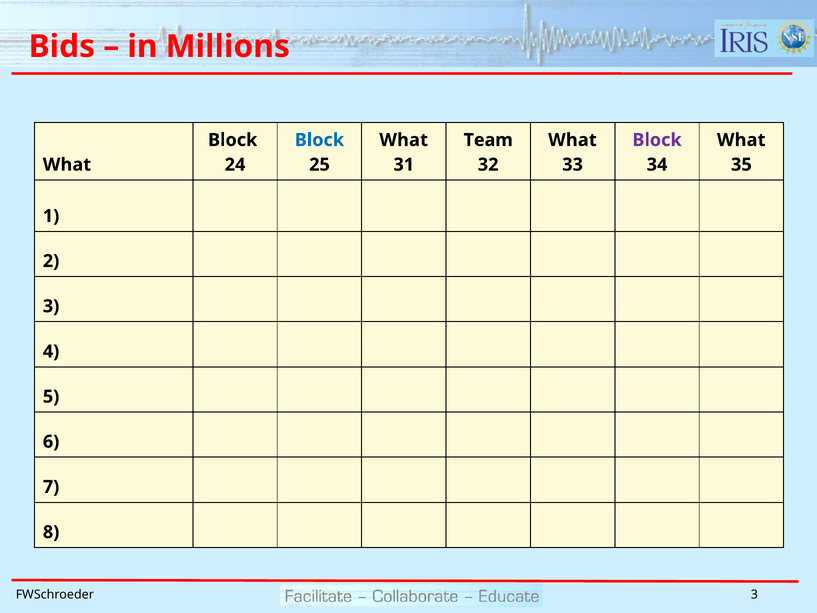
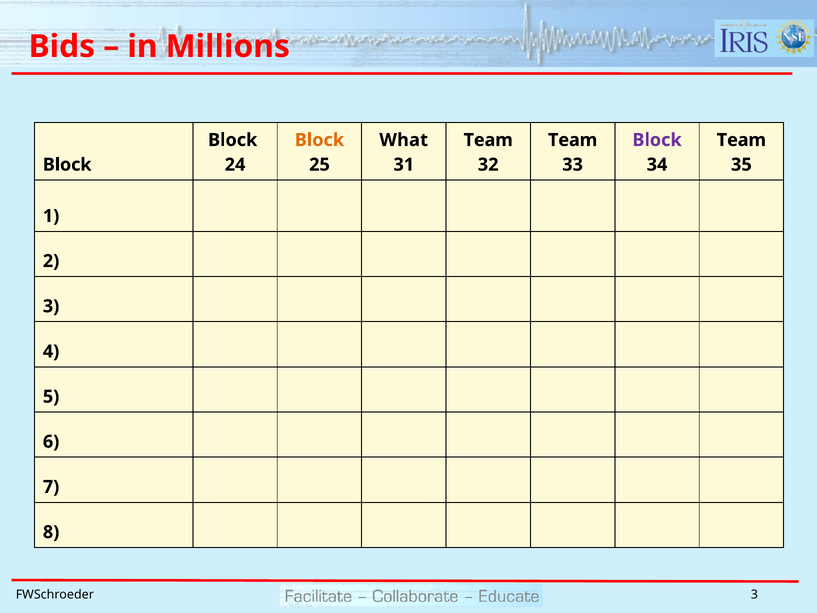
Block colour: blue -> orange (319, 140)
What: What -> Team (573, 140)
What: What -> Team (741, 140)
What: What -> Block (67, 165)
